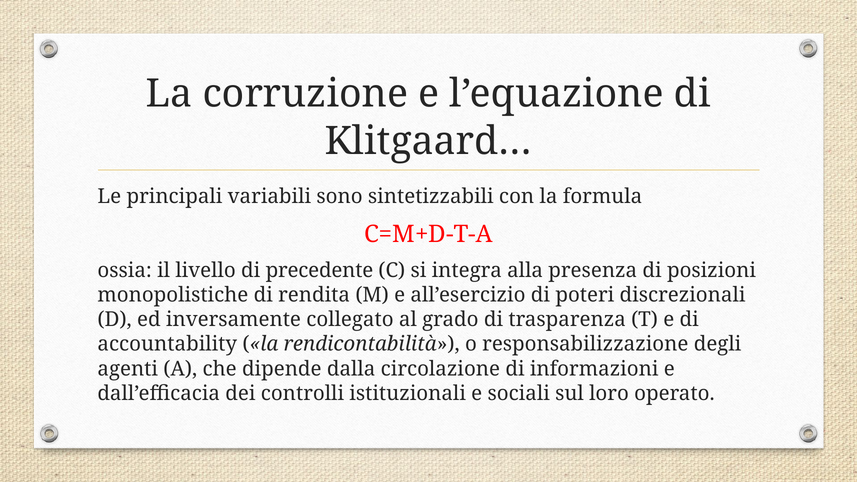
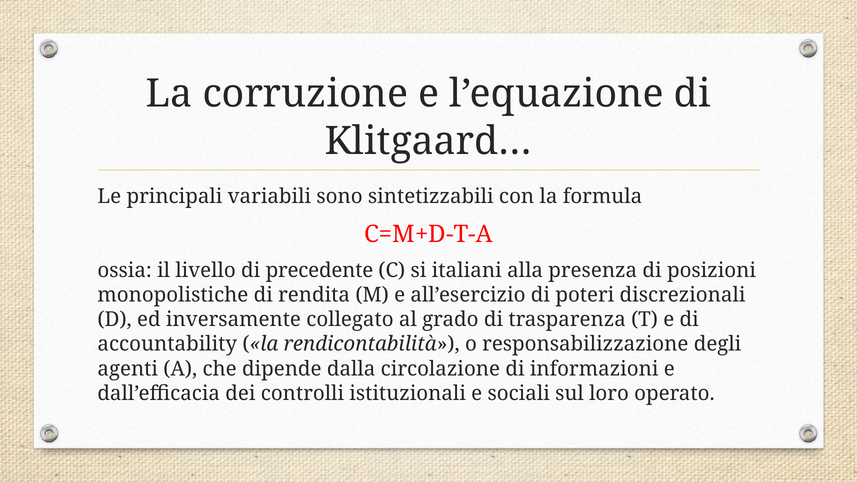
integra: integra -> italiani (467, 270)
